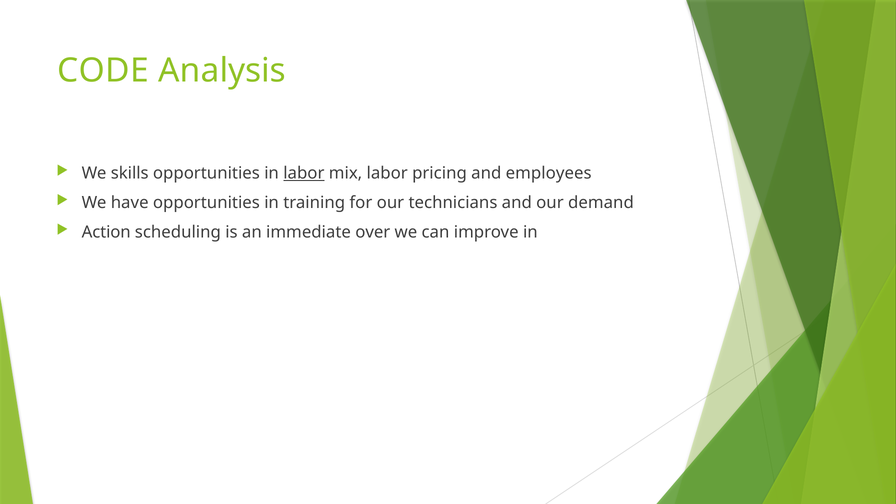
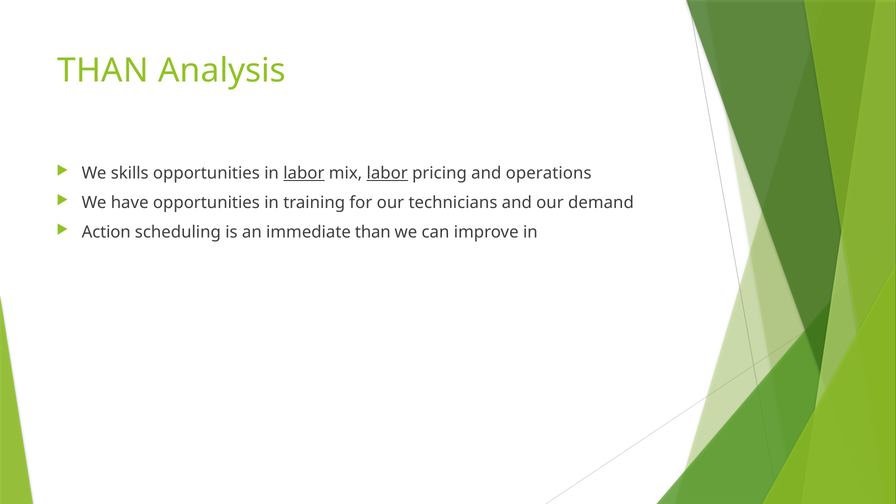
CODE: CODE -> THAN (103, 71)
labor underline: none -> present (387, 173)
employees: employees -> operations (549, 173)
immediate over: over -> than (373, 232)
